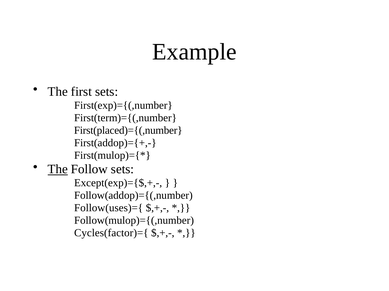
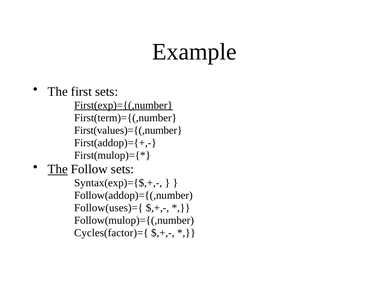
First(exp)={(,number underline: none -> present (123, 106)
First(placed)={(,number: First(placed)={(,number -> First(values)={(,number (128, 131)
Except(exp)={$,+,-: Except(exp)={$,+,- -> Syntax(exp)={$,+,- (118, 183)
